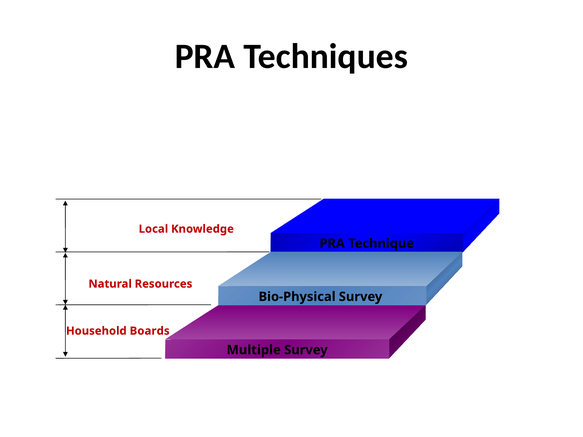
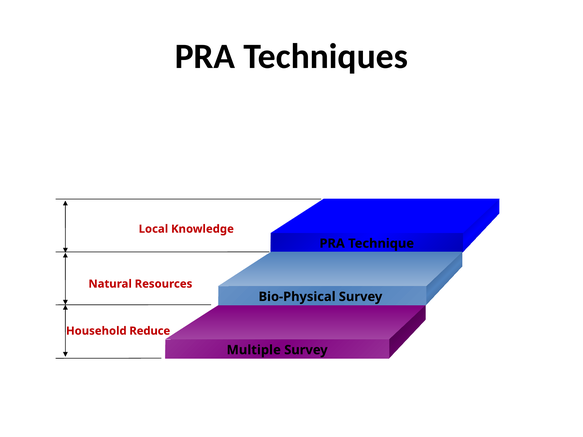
Boards: Boards -> Reduce (150, 331)
